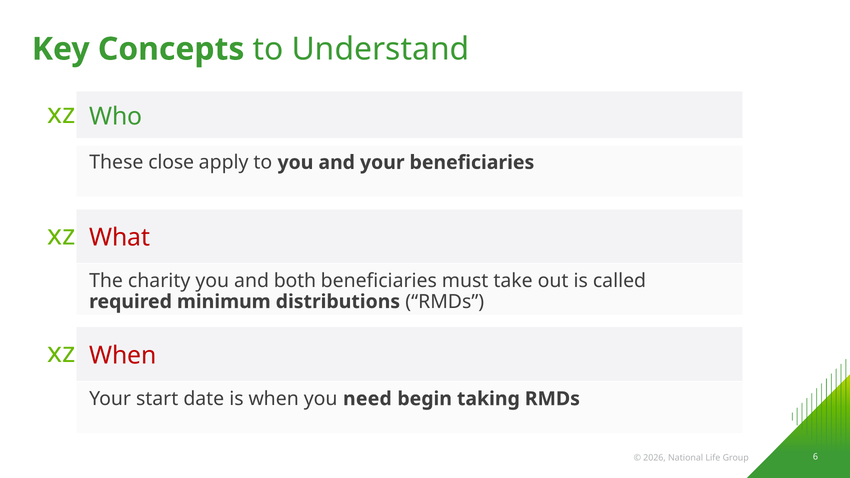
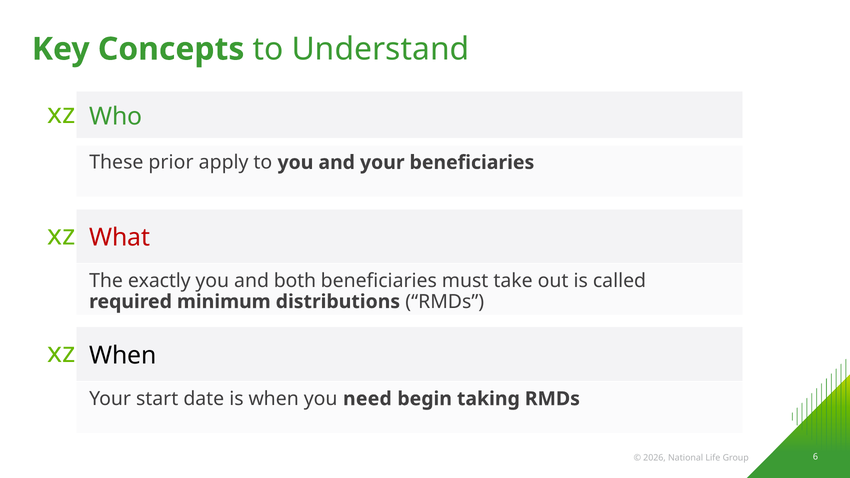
close: close -> prior (171, 163)
charity: charity -> exactly (159, 281)
When colour: red -> black (123, 356)
